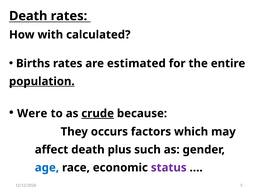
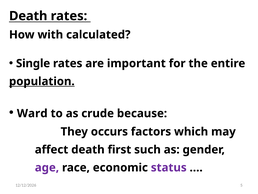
Births: Births -> Single (33, 63)
estimated: estimated -> important (136, 63)
Were: Were -> Ward (32, 113)
crude underline: present -> none (98, 113)
plus: plus -> first (119, 149)
age colour: blue -> purple (47, 167)
